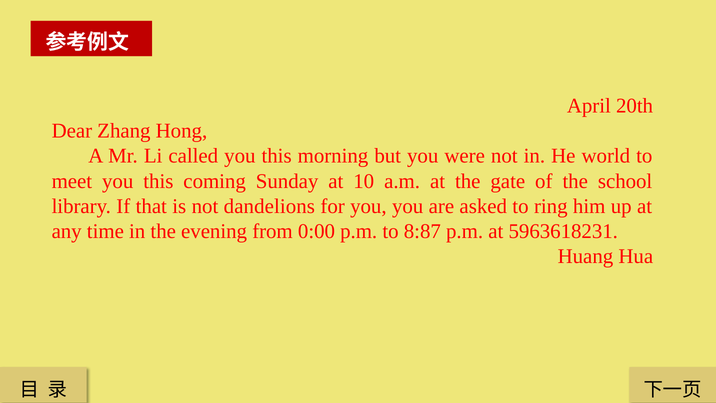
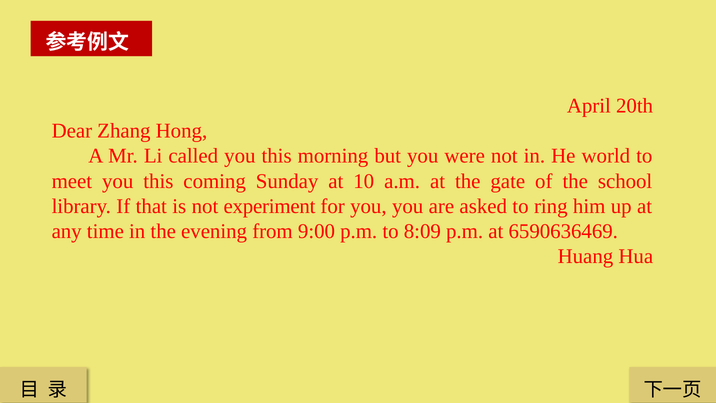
dandelions: dandelions -> experiment (269, 206)
0:00: 0:00 -> 9:00 (316, 231)
8:87: 8:87 -> 8:09 (422, 231)
5963618231: 5963618231 -> 6590636469 (563, 231)
